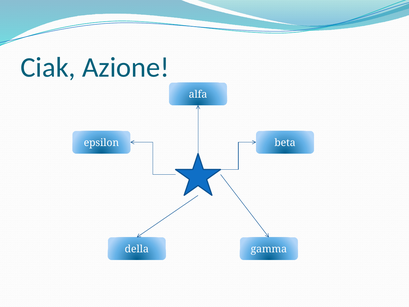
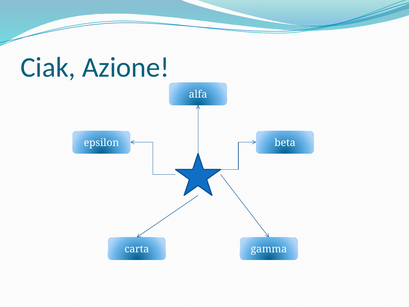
della: della -> carta (137, 249)
